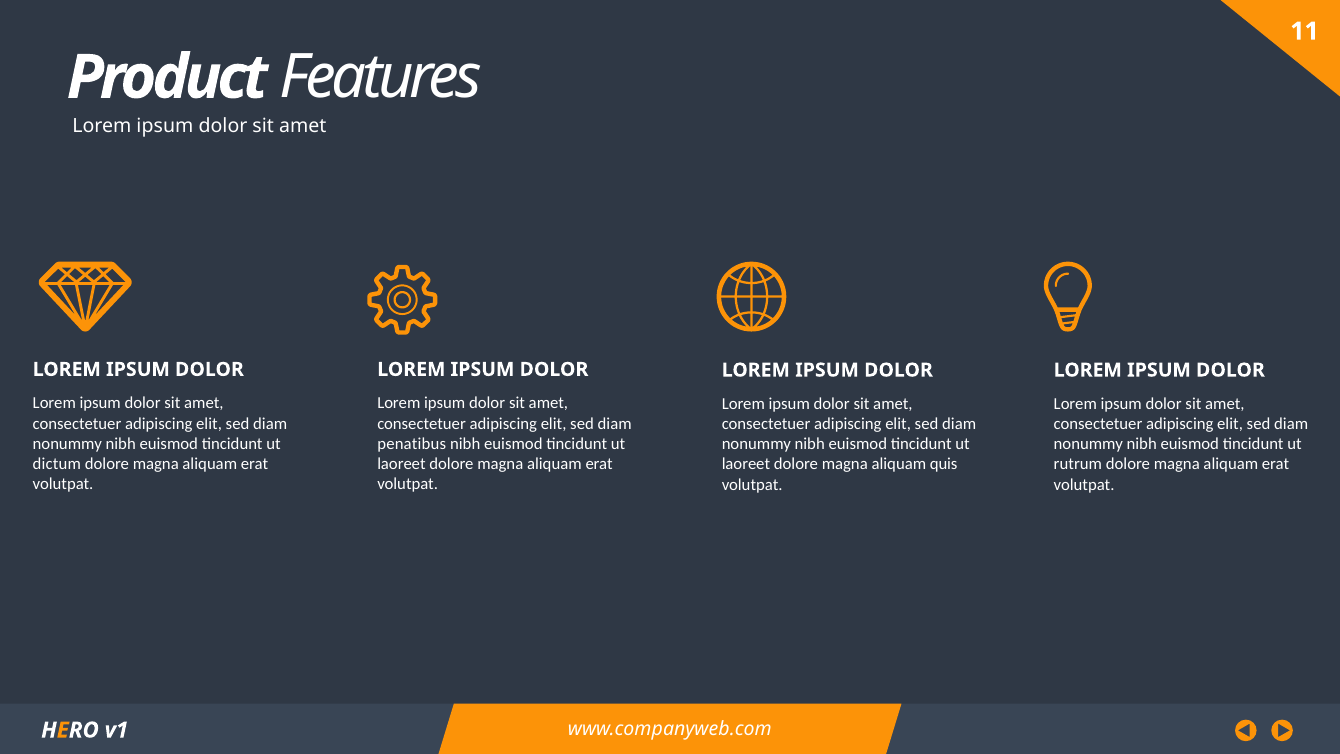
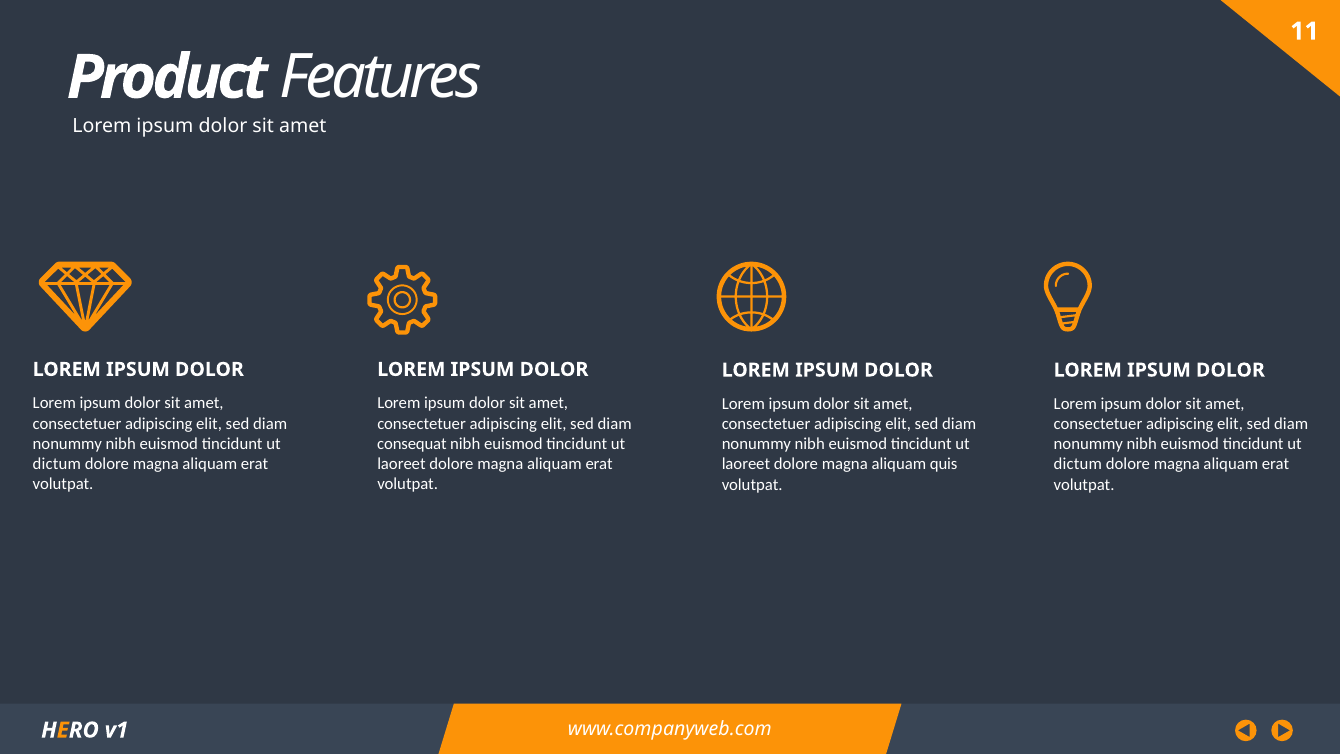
penatibus: penatibus -> consequat (412, 443)
rutrum: rutrum -> dictum (1078, 464)
